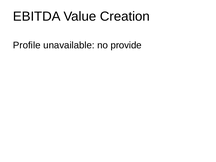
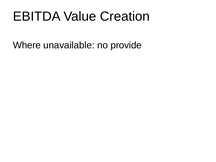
Profile: Profile -> Where (27, 45)
